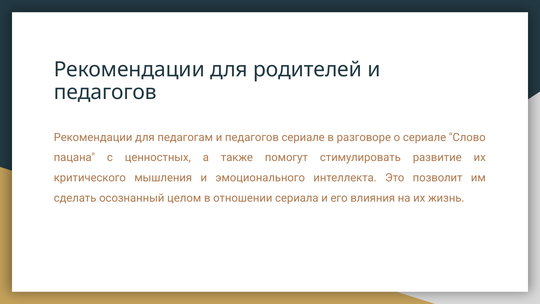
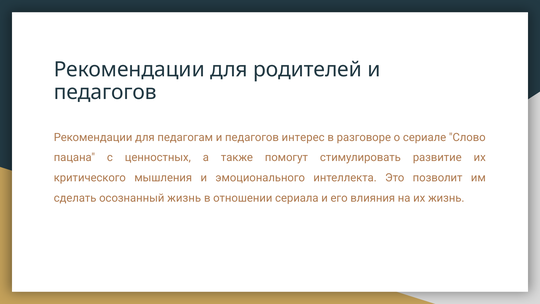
педагогов сериале: сериале -> интерес (303, 137)
осознанный целом: целом -> жизнь (184, 198)
